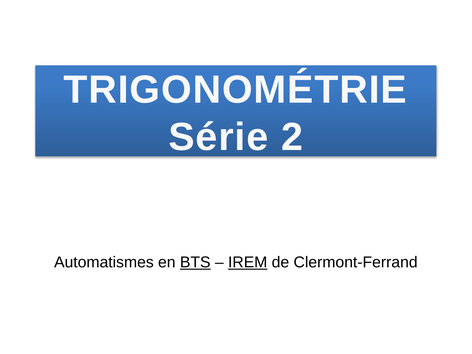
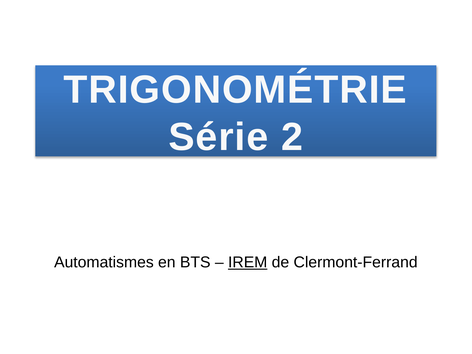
BTS underline: present -> none (195, 262)
